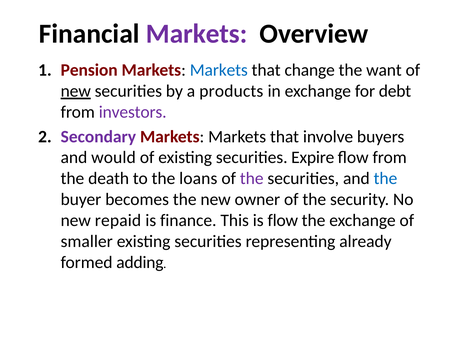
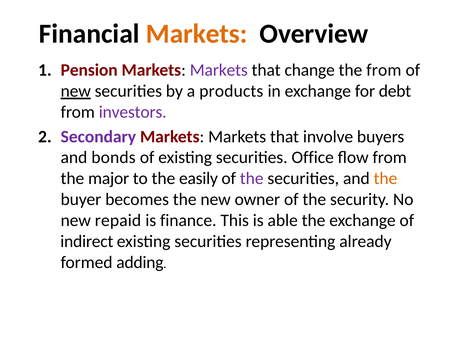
Markets colour: purple -> orange (197, 34)
Markets colour: blue -> purple (219, 70)
the want: want -> from (384, 70)
would: would -> bonds (113, 157)
Expire: Expire -> Office (313, 157)
death: death -> major (109, 178)
loans: loans -> easily (198, 178)
the colour: blue -> orange (385, 178)
is flow: flow -> able (283, 220)
smaller: smaller -> indirect (87, 241)
